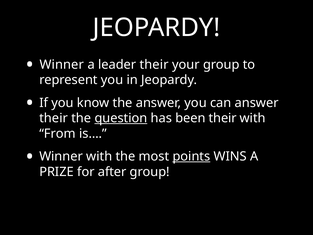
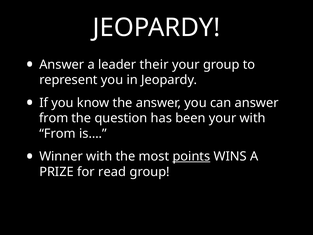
Winner: Winner -> Answer (62, 64)
their: their -> from (54, 118)
question underline: present -> none (121, 118)
been their: their -> your (223, 118)
after: after -> read (112, 172)
